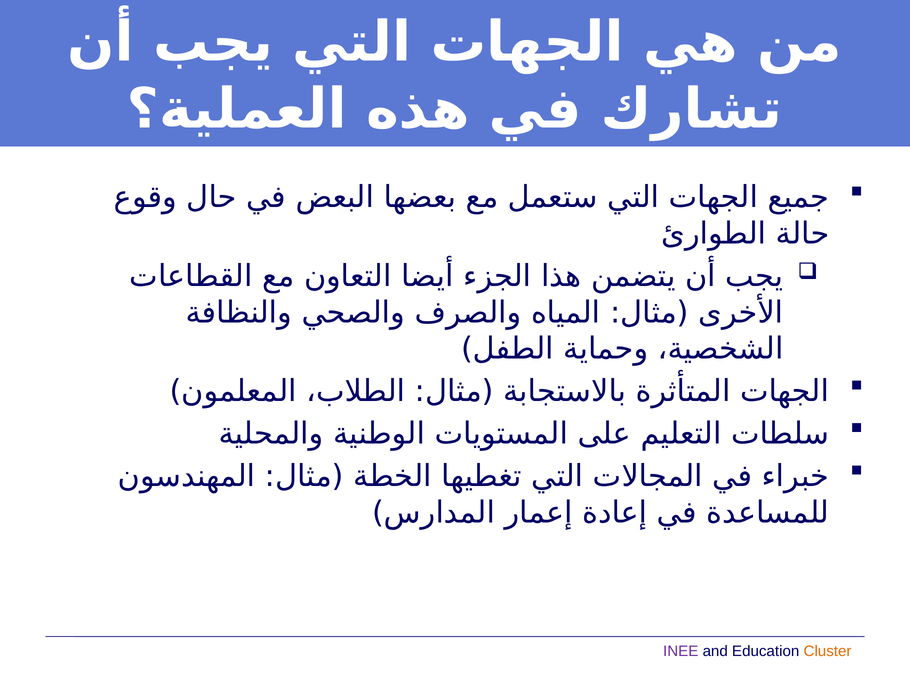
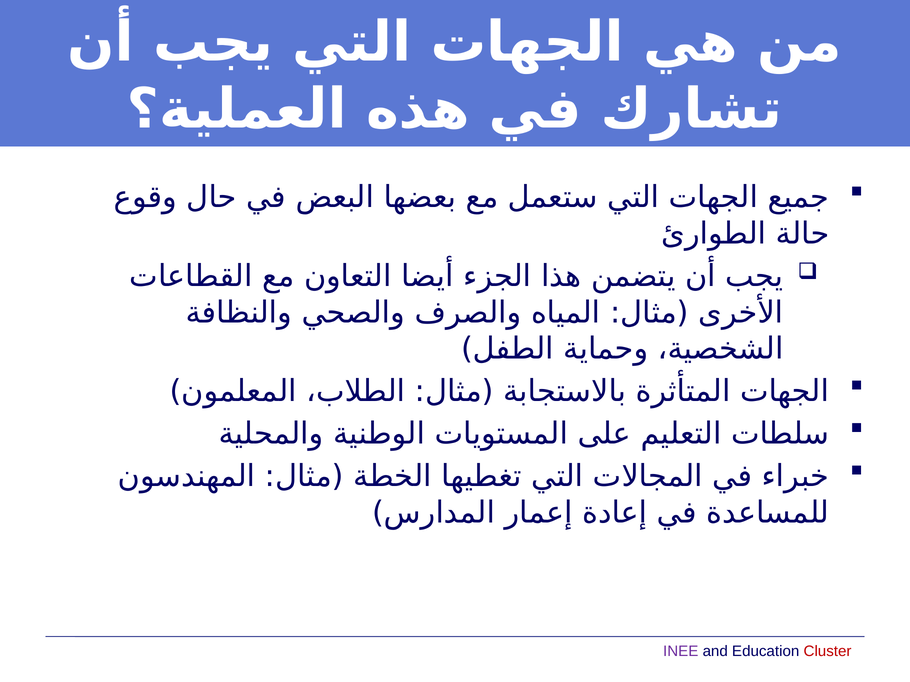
Cluster colour: orange -> red (828, 652)
